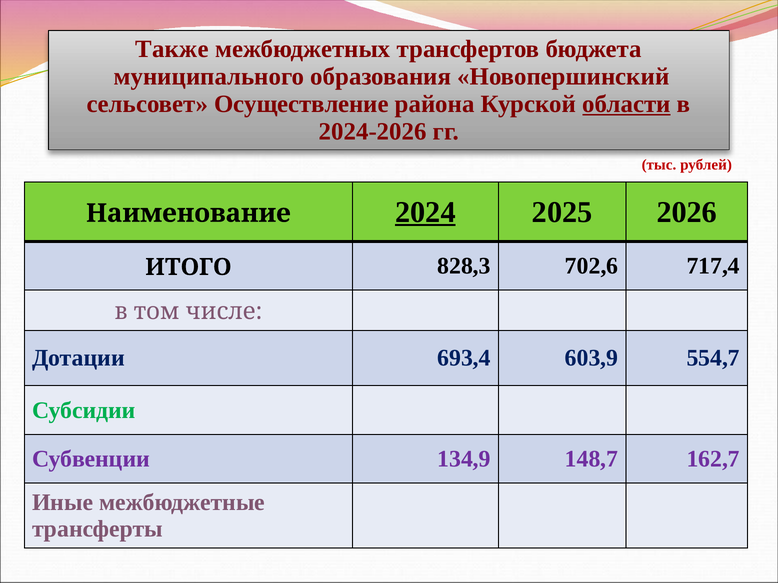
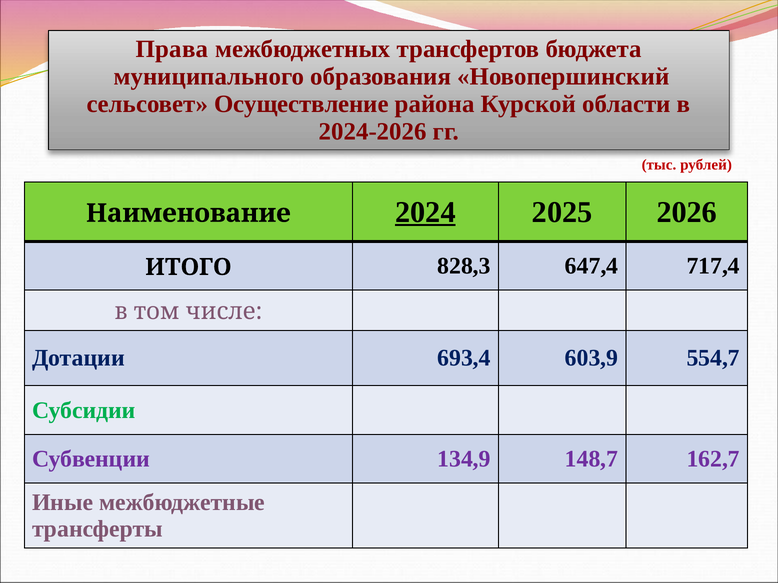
Также: Также -> Права (172, 49)
области underline: present -> none (626, 104)
702,6: 702,6 -> 647,4 (592, 266)
